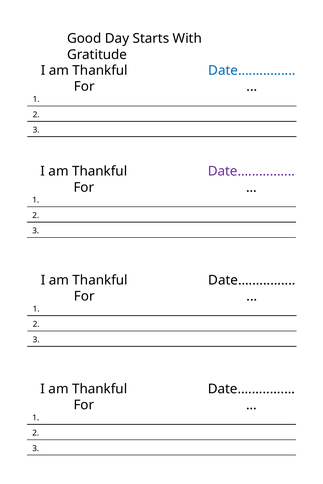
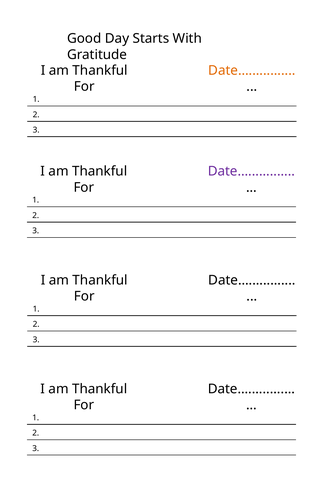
Date… colour: blue -> orange (252, 71)
